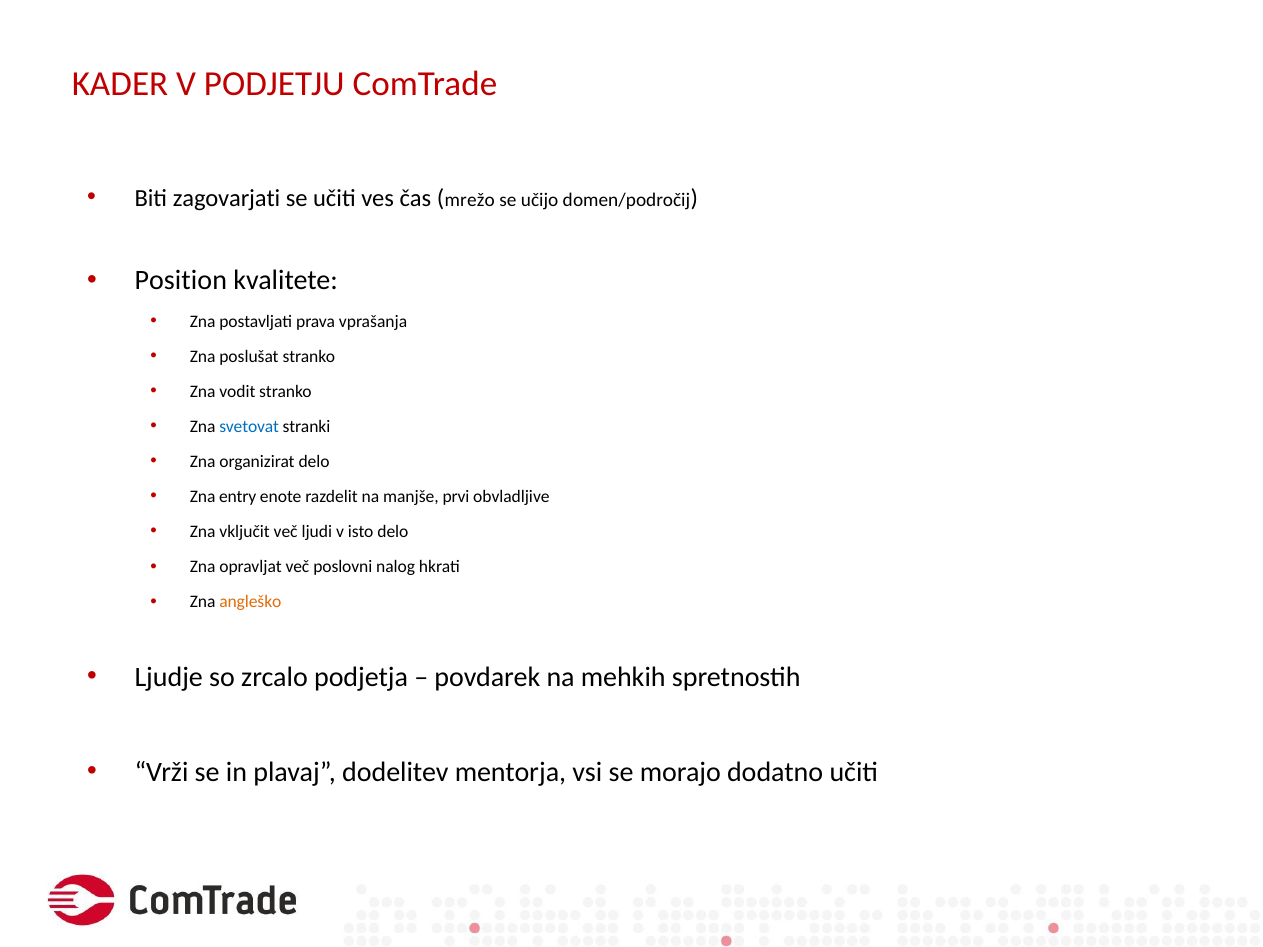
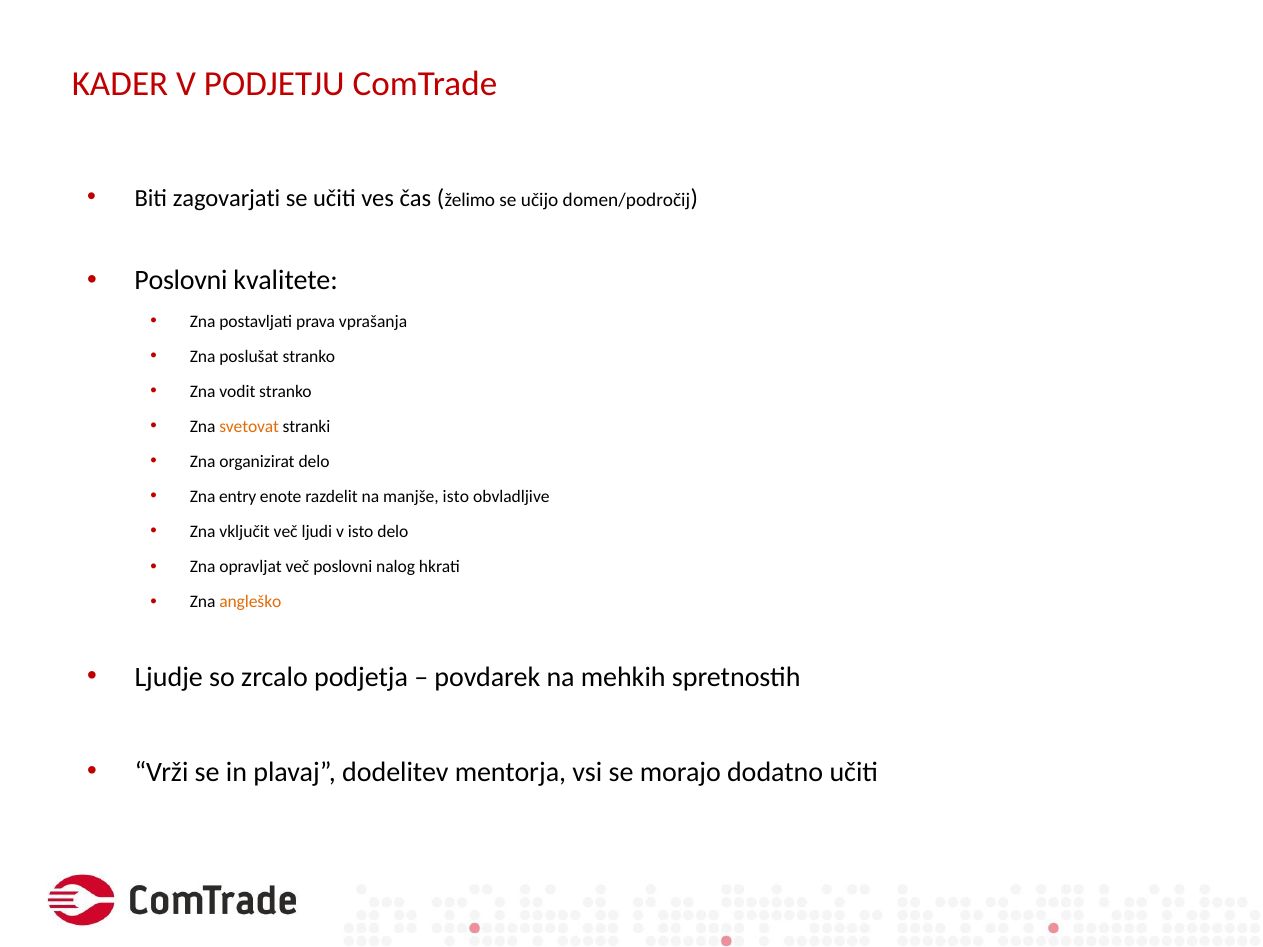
mrežo: mrežo -> želimo (470, 200)
Position: Position -> Poslovni (181, 281)
svetovat colour: blue -> orange (249, 427)
manjše prvi: prvi -> isto (456, 497)
